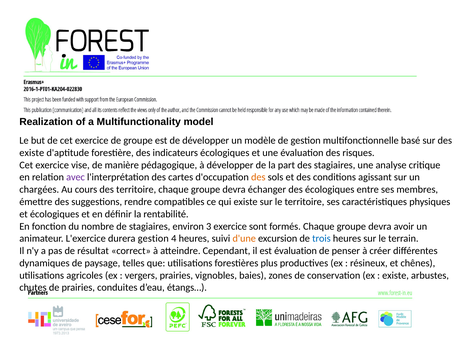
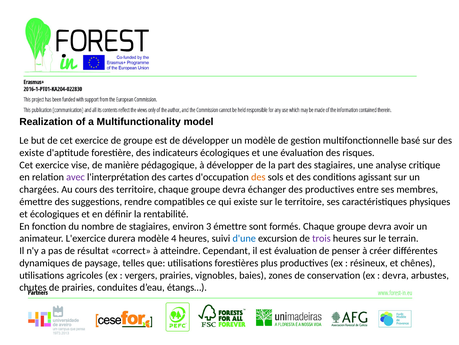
des écologiques: écologiques -> productives (330, 189)
3 exercice: exercice -> émettre (230, 226)
durera gestion: gestion -> modèle (153, 238)
d'une colour: orange -> blue (244, 238)
trois colour: blue -> purple (321, 238)
existe: existe -> devra (395, 275)
